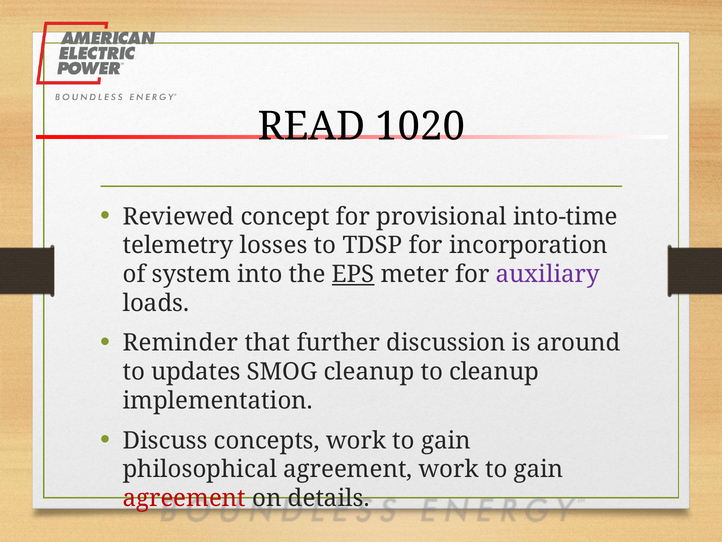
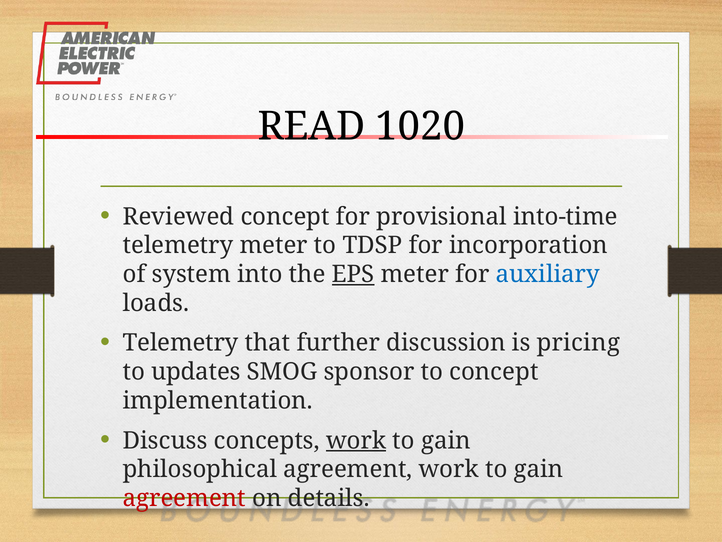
telemetry losses: losses -> meter (274, 245)
auxiliary colour: purple -> blue (548, 274)
Reminder: Reminder -> Telemetry (181, 343)
around: around -> pricing (578, 343)
SMOG cleanup: cleanup -> sponsor (369, 372)
to cleanup: cleanup -> concept (494, 372)
work underline: none -> present (356, 440)
